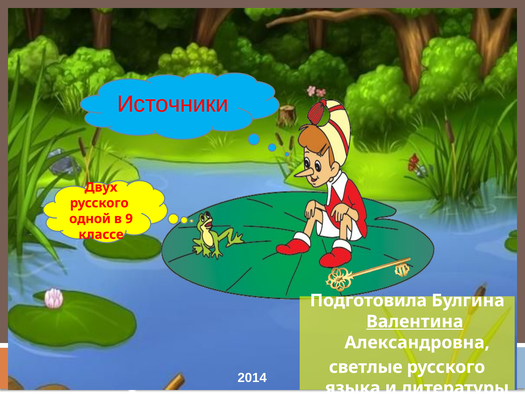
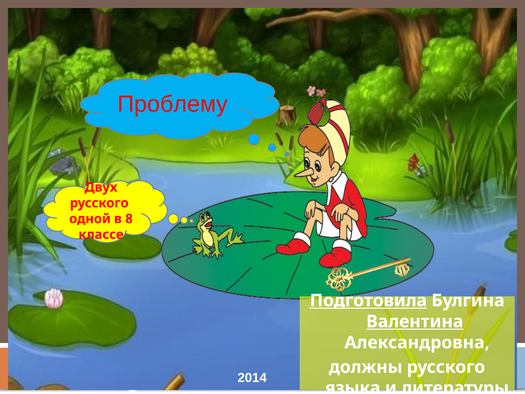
Источники: Источники -> Проблему (173, 104)
9: 9 -> 8 (129, 219)
Подготовила underline: none -> present (368, 300)
светлые: светлые -> должны (366, 367)
